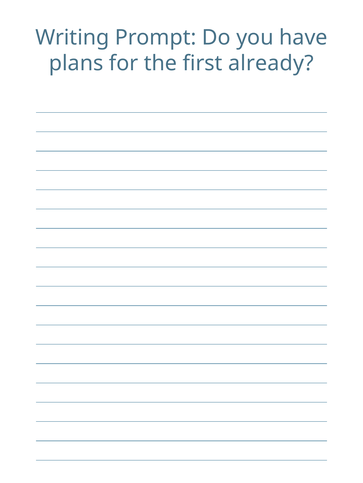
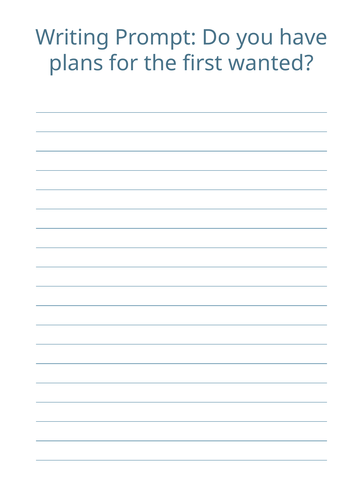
already: already -> wanted (271, 63)
